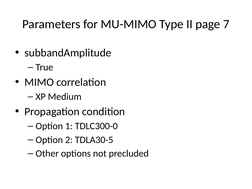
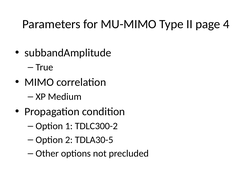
7: 7 -> 4 (226, 24)
TDLC300-0: TDLC300-0 -> TDLC300-2 (96, 126)
